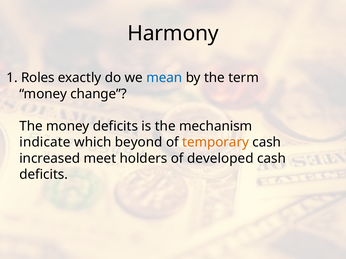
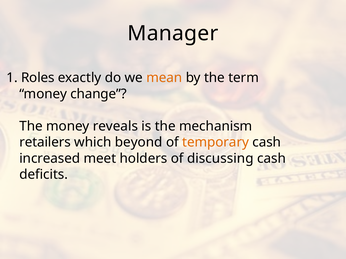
Harmony: Harmony -> Manager (173, 33)
mean colour: blue -> orange (164, 78)
money deficits: deficits -> reveals (115, 126)
indicate: indicate -> retailers (45, 142)
developed: developed -> discussing (220, 159)
